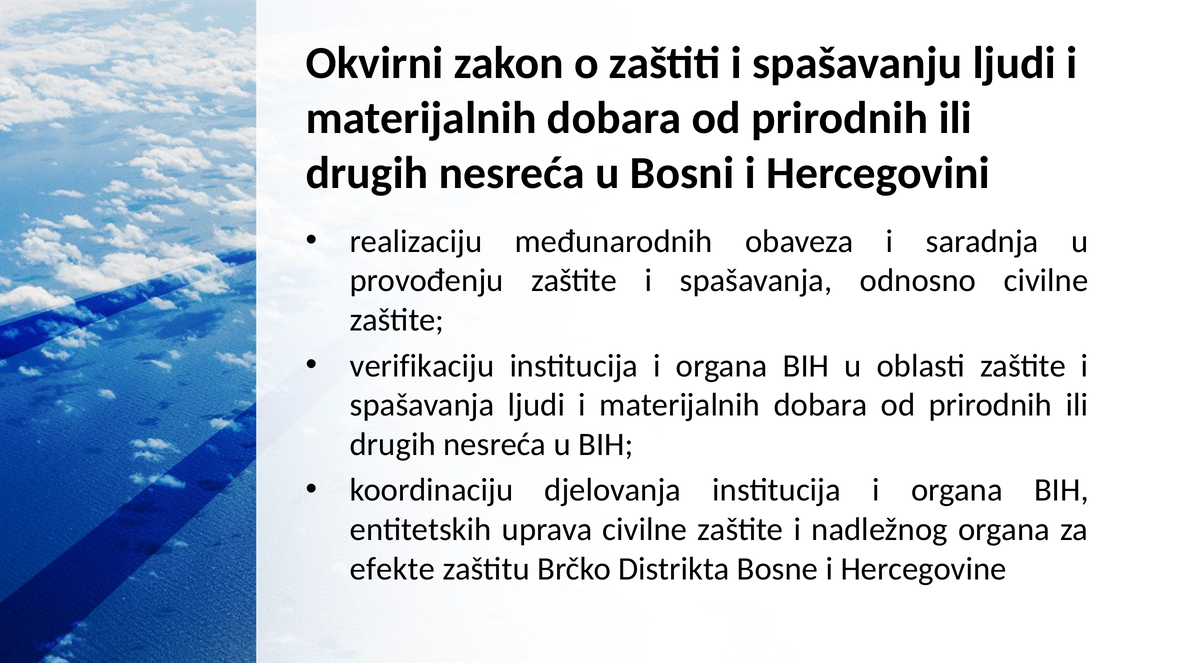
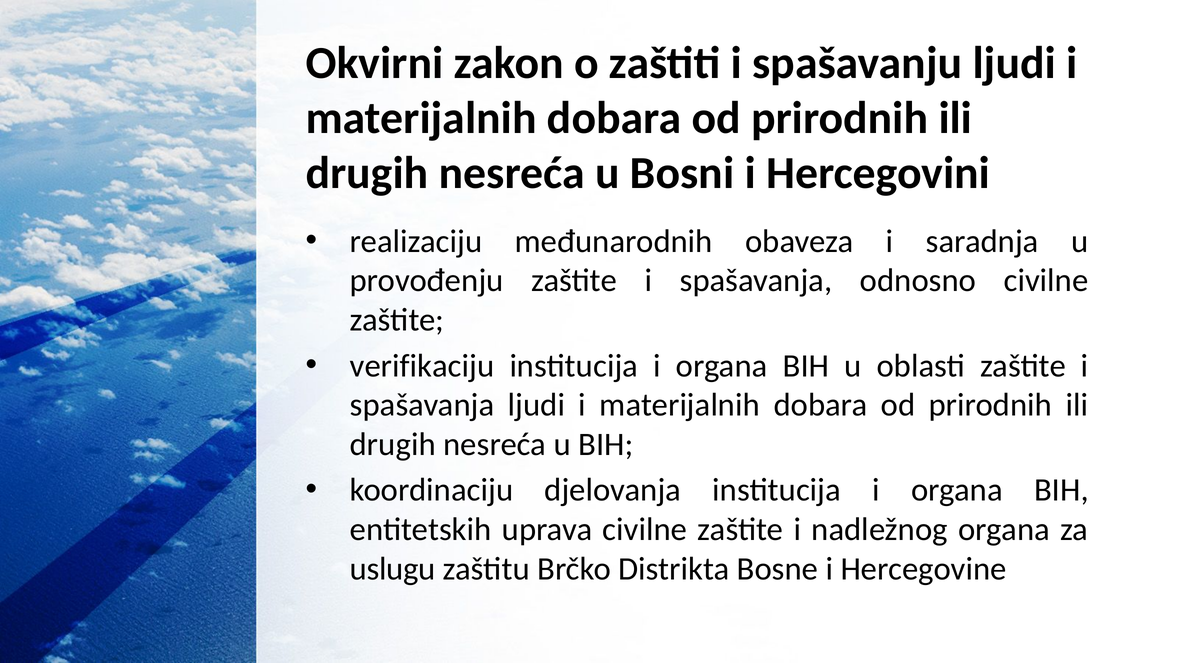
efekte: efekte -> uslugu (393, 568)
